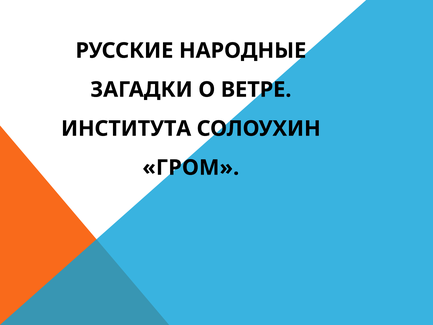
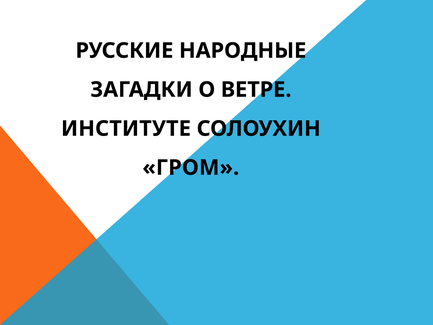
ИНСТИТУТА: ИНСТИТУТА -> ИНСТИТУТЕ (126, 129)
